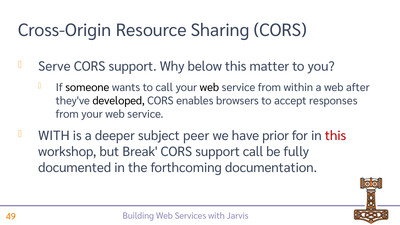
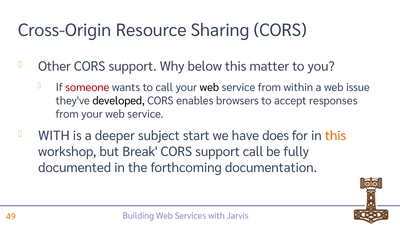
Serve: Serve -> Other (55, 66)
someone colour: black -> red (87, 87)
after: after -> issue (358, 87)
peer: peer -> start (196, 136)
prior: prior -> does (276, 136)
this colour: red -> orange (336, 136)
